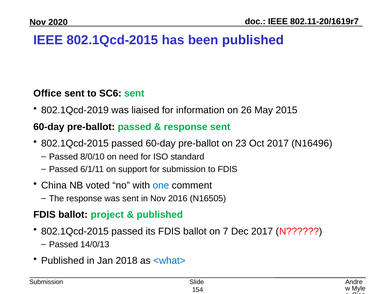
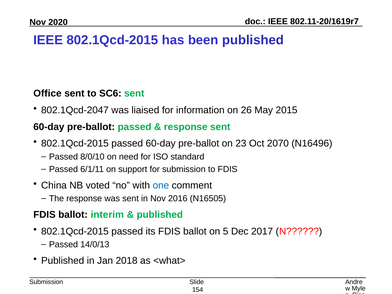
802.1Qcd-2019: 802.1Qcd-2019 -> 802.1Qcd-2047 (75, 110)
Oct 2017: 2017 -> 2070 (278, 143)
project: project -> interim (107, 215)
7: 7 -> 5 (226, 231)
<what> colour: blue -> black (169, 261)
